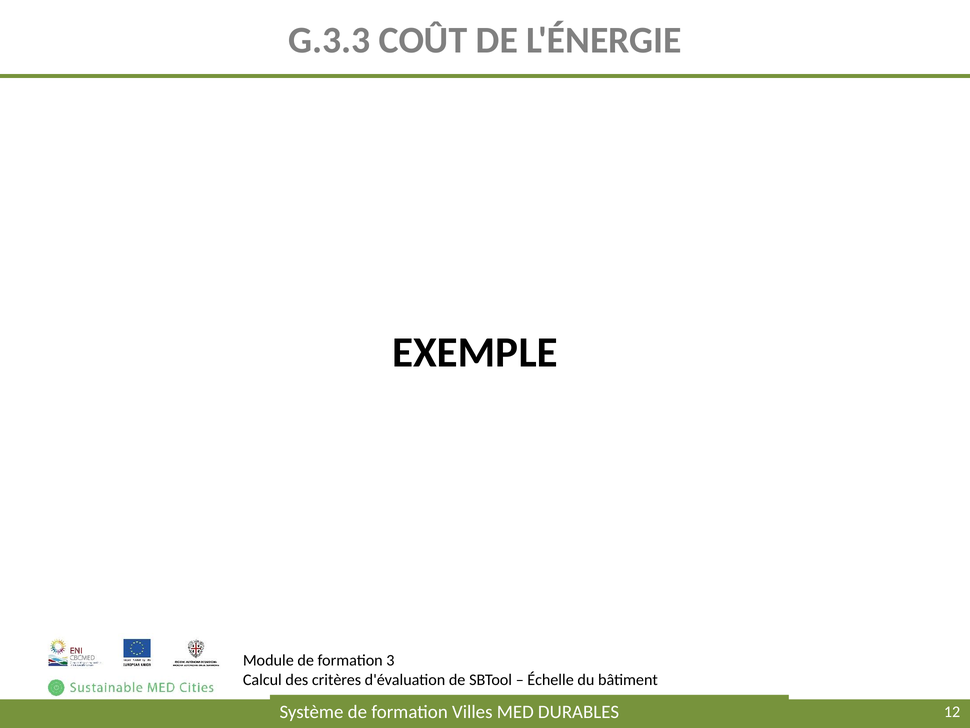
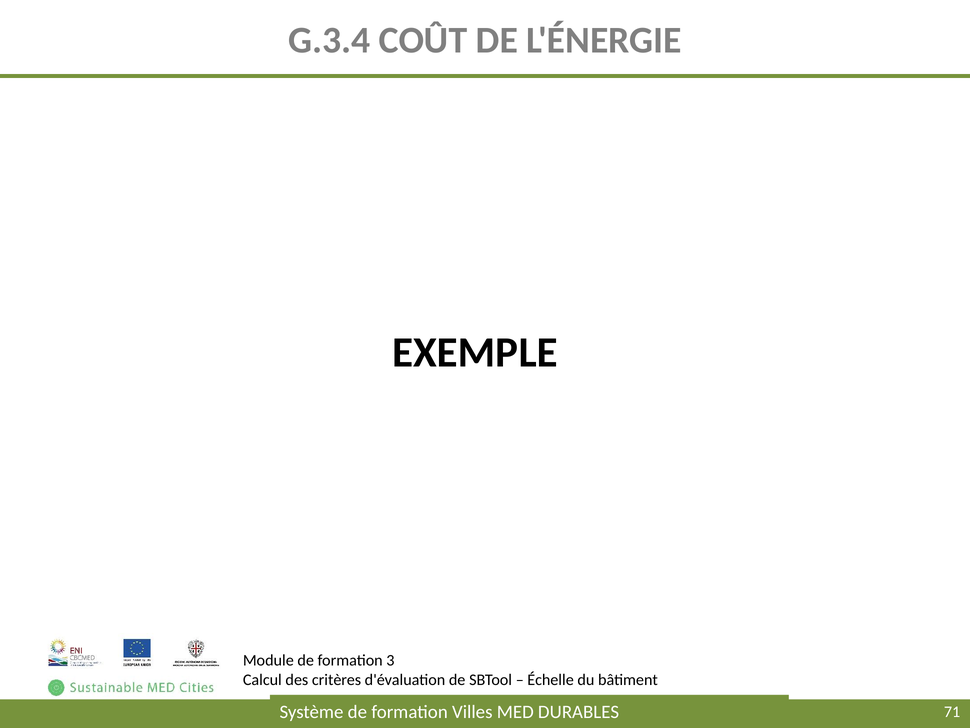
G.3.3: G.3.3 -> G.3.4 (329, 40)
12: 12 -> 71 (952, 712)
